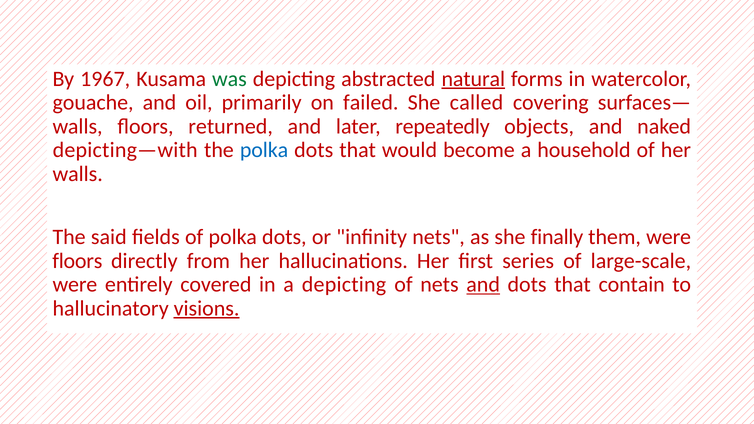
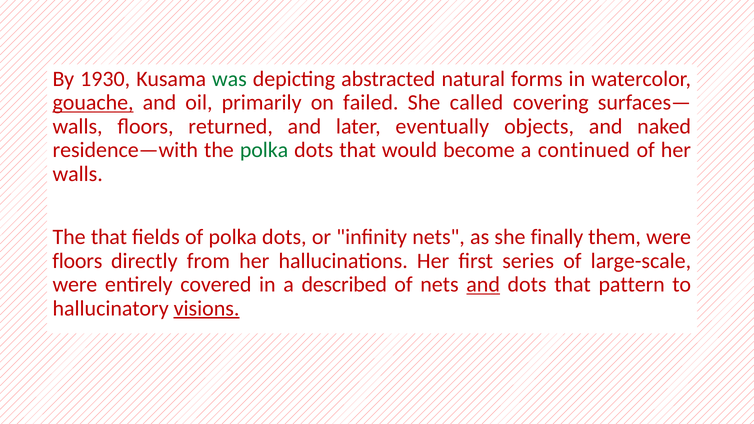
1967: 1967 -> 1930 (105, 79)
natural underline: present -> none (473, 79)
gouache underline: none -> present (93, 103)
repeatedly: repeatedly -> eventually (442, 126)
depicting—with: depicting—with -> residence—with (125, 150)
polka colour: blue -> green (264, 150)
household: household -> continued (584, 150)
The said: said -> that (109, 237)
a depicting: depicting -> described (344, 285)
contain: contain -> pattern (632, 285)
